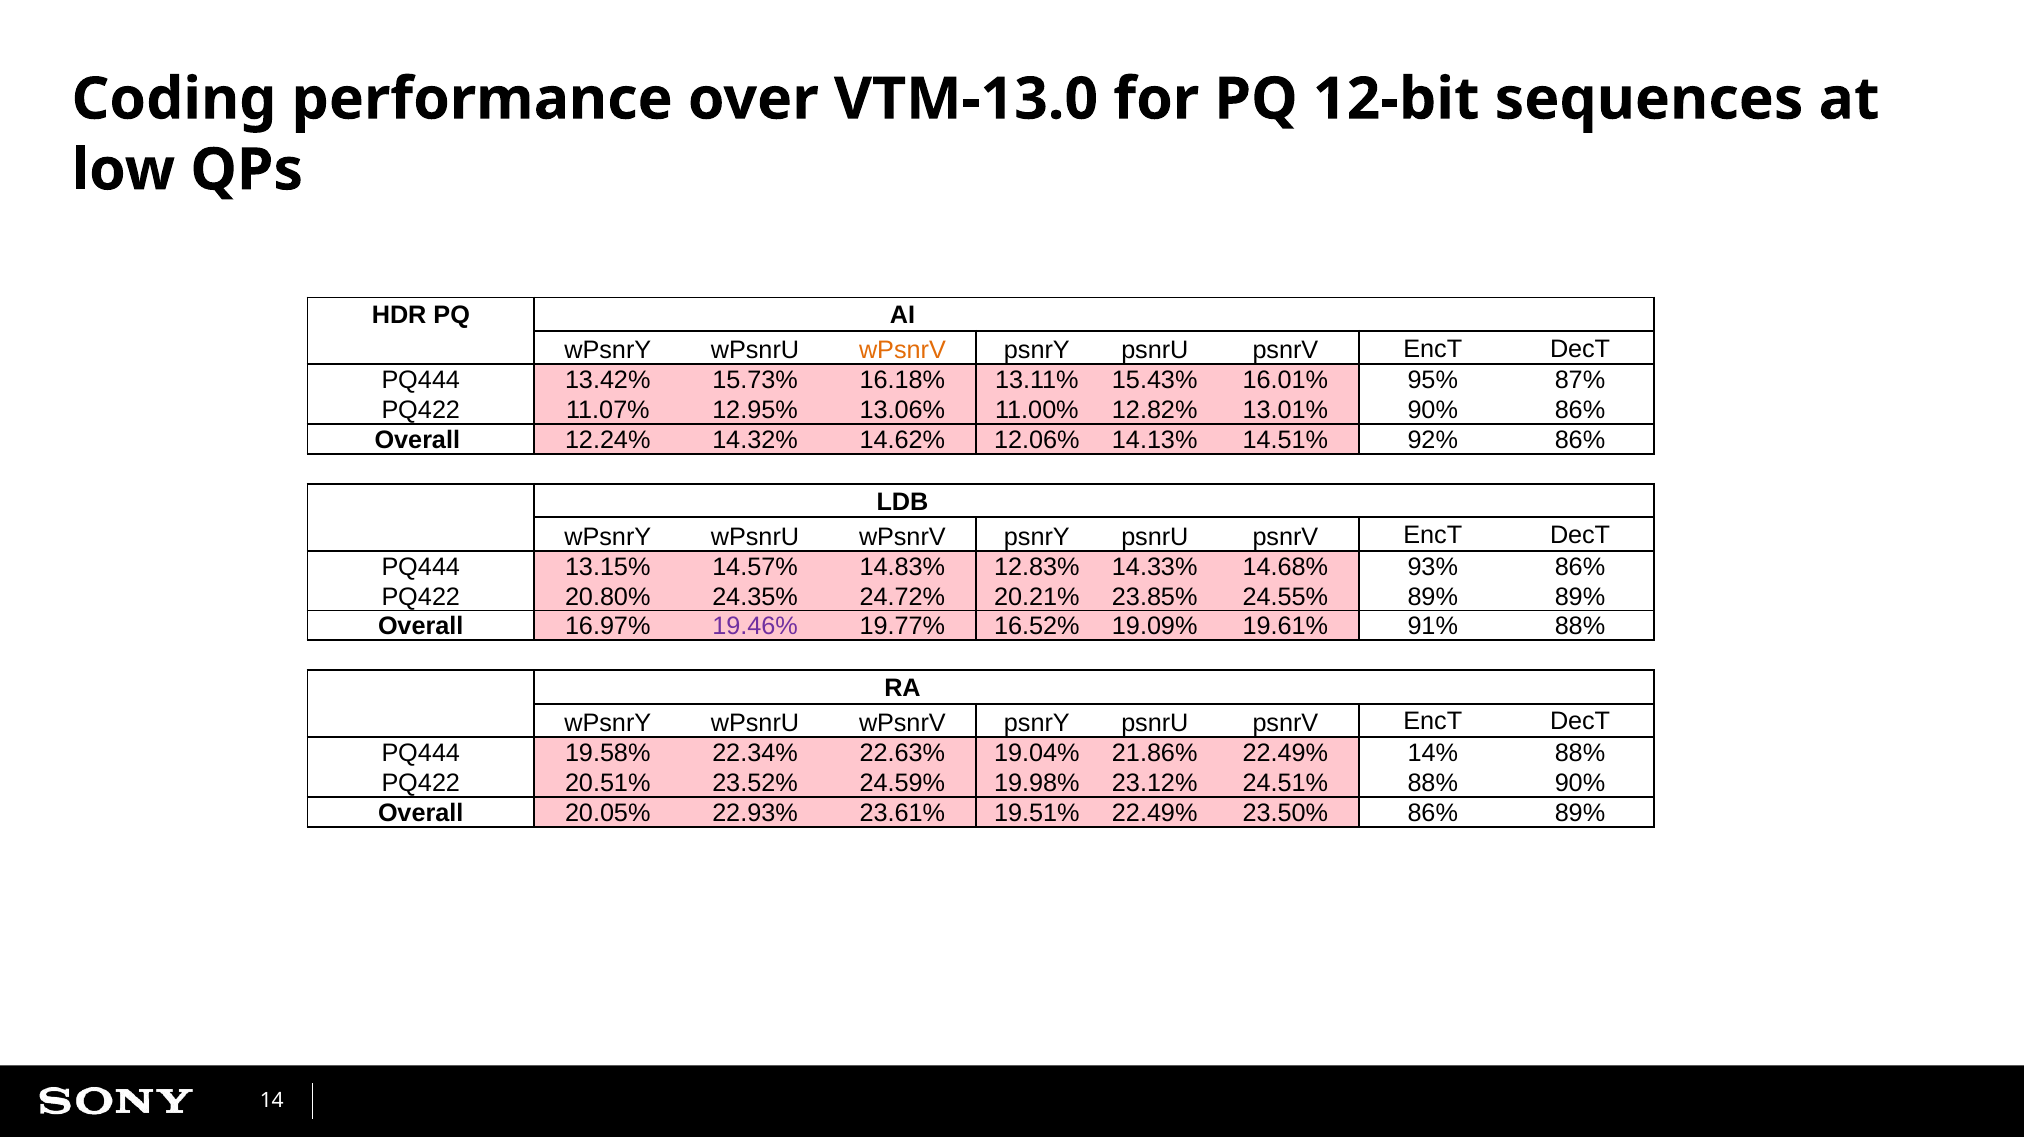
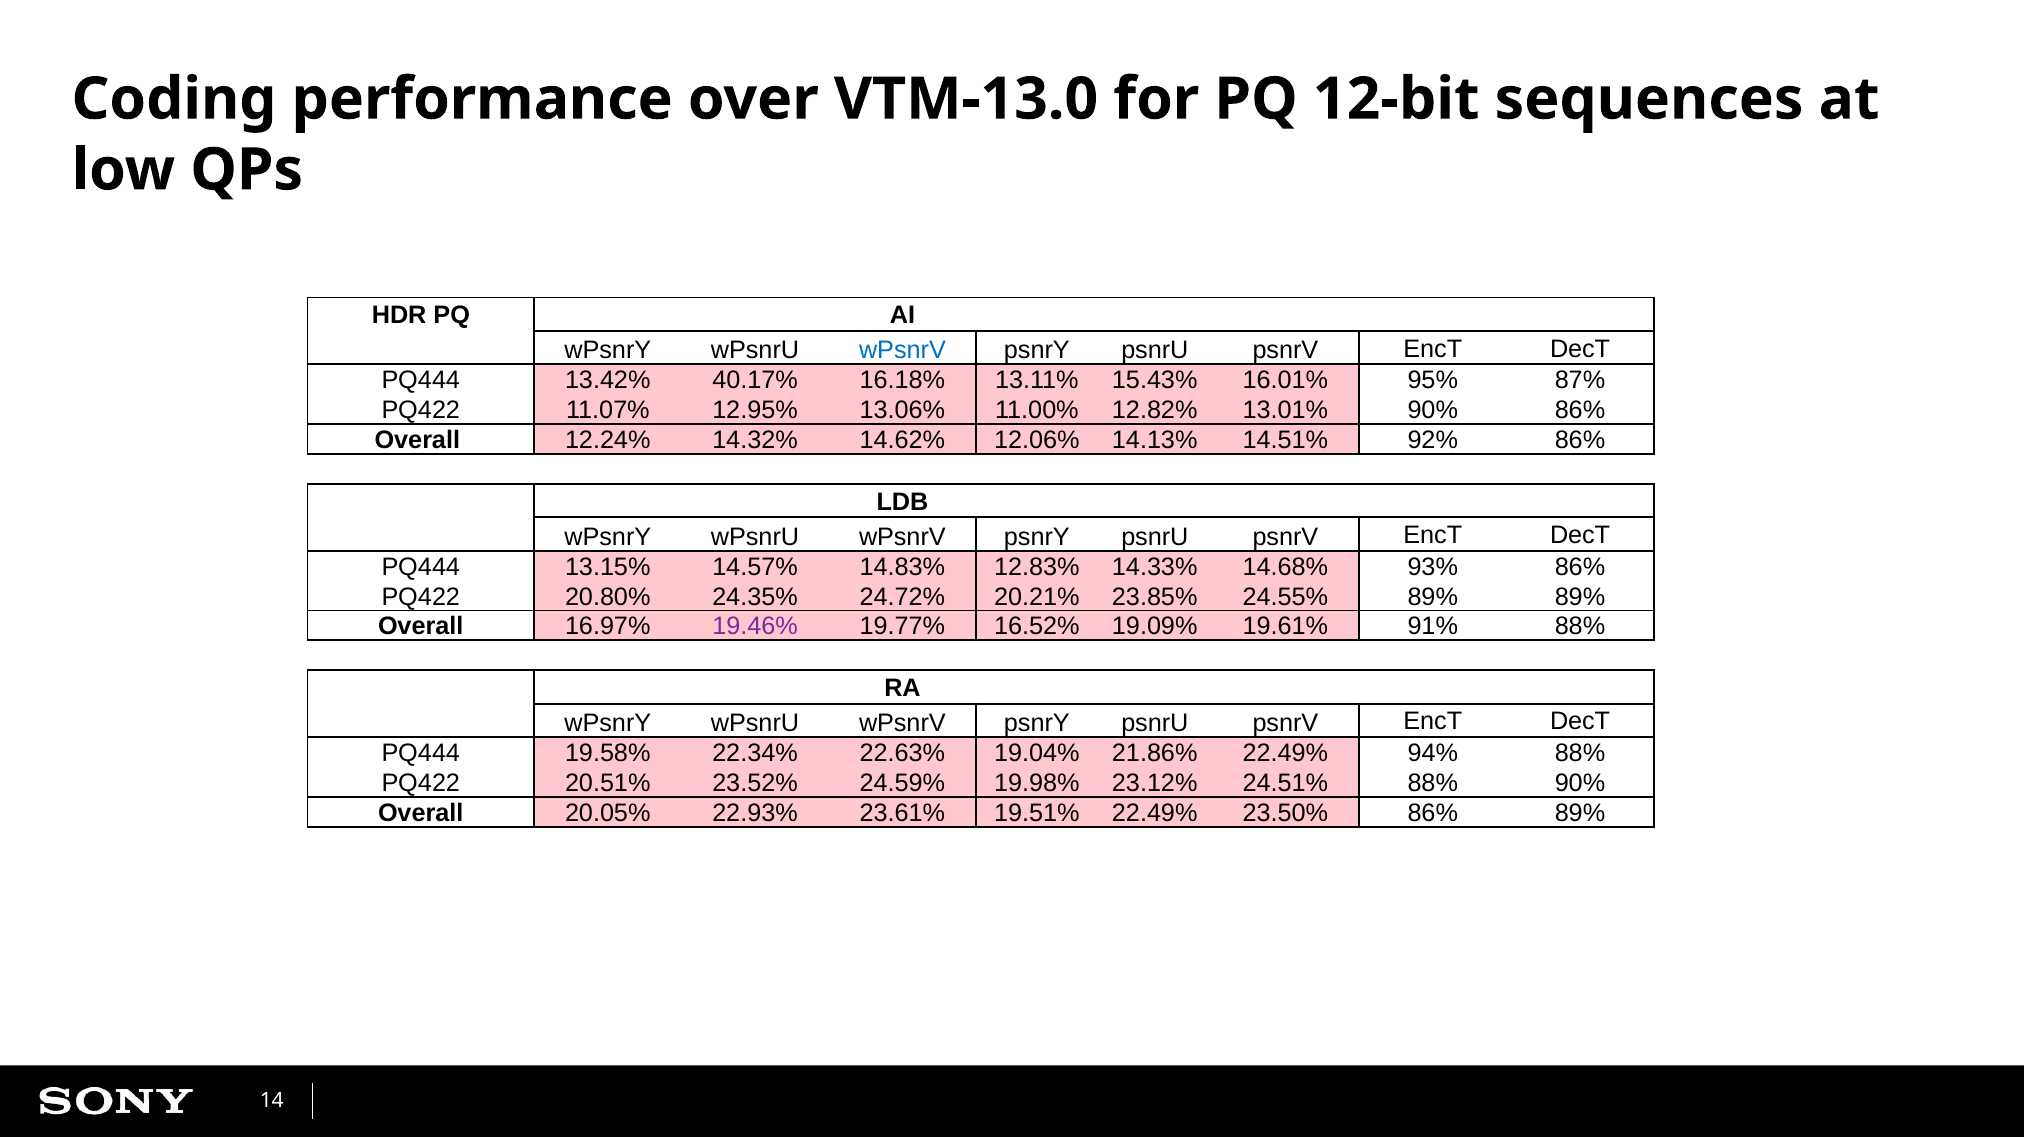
wPsnrV colour: orange -> blue (902, 351)
15.73%: 15.73% -> 40.17% (755, 381)
14%: 14% -> 94% (1433, 754)
